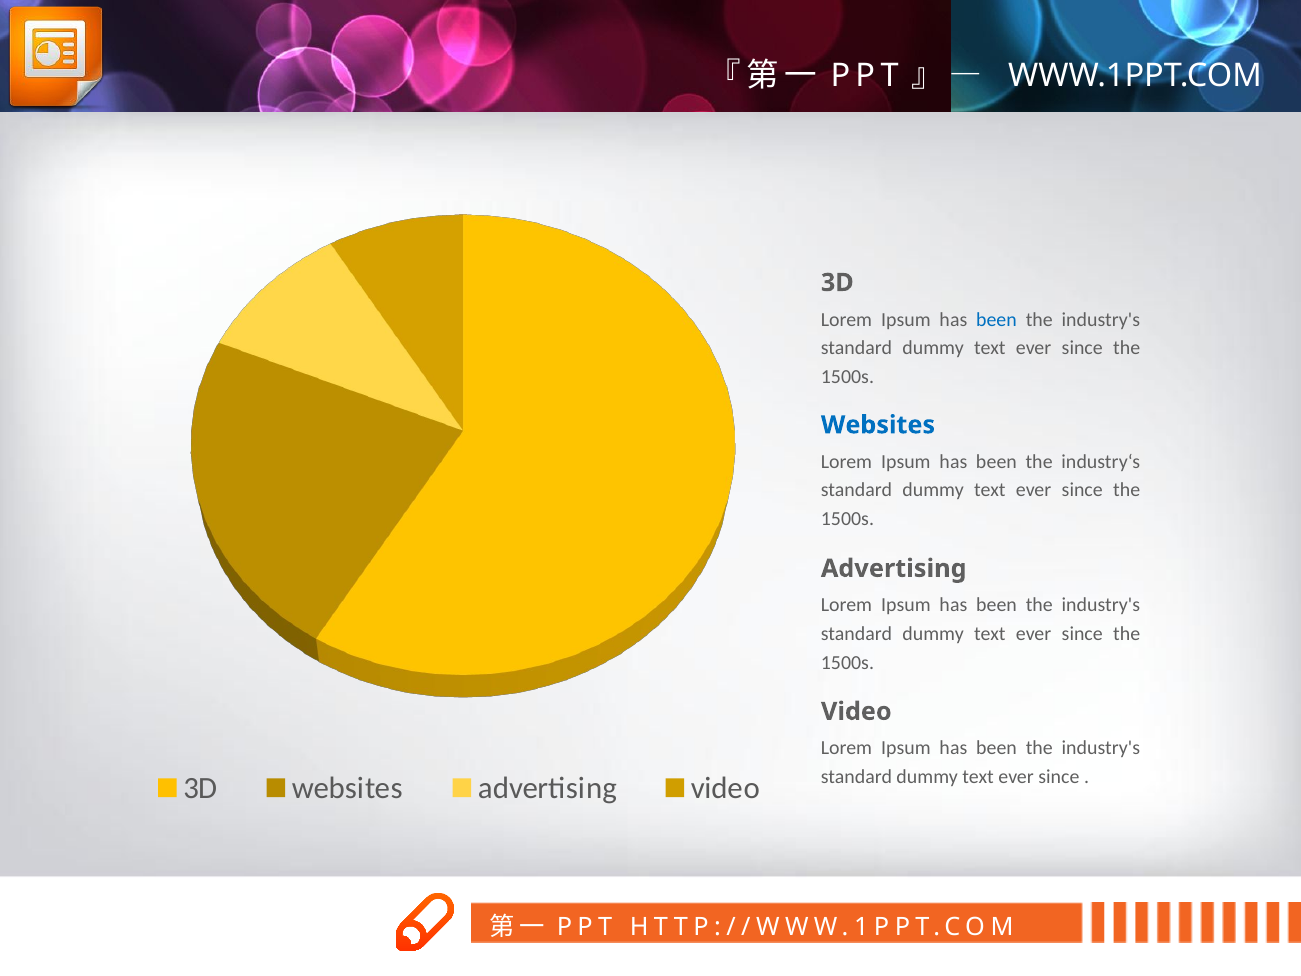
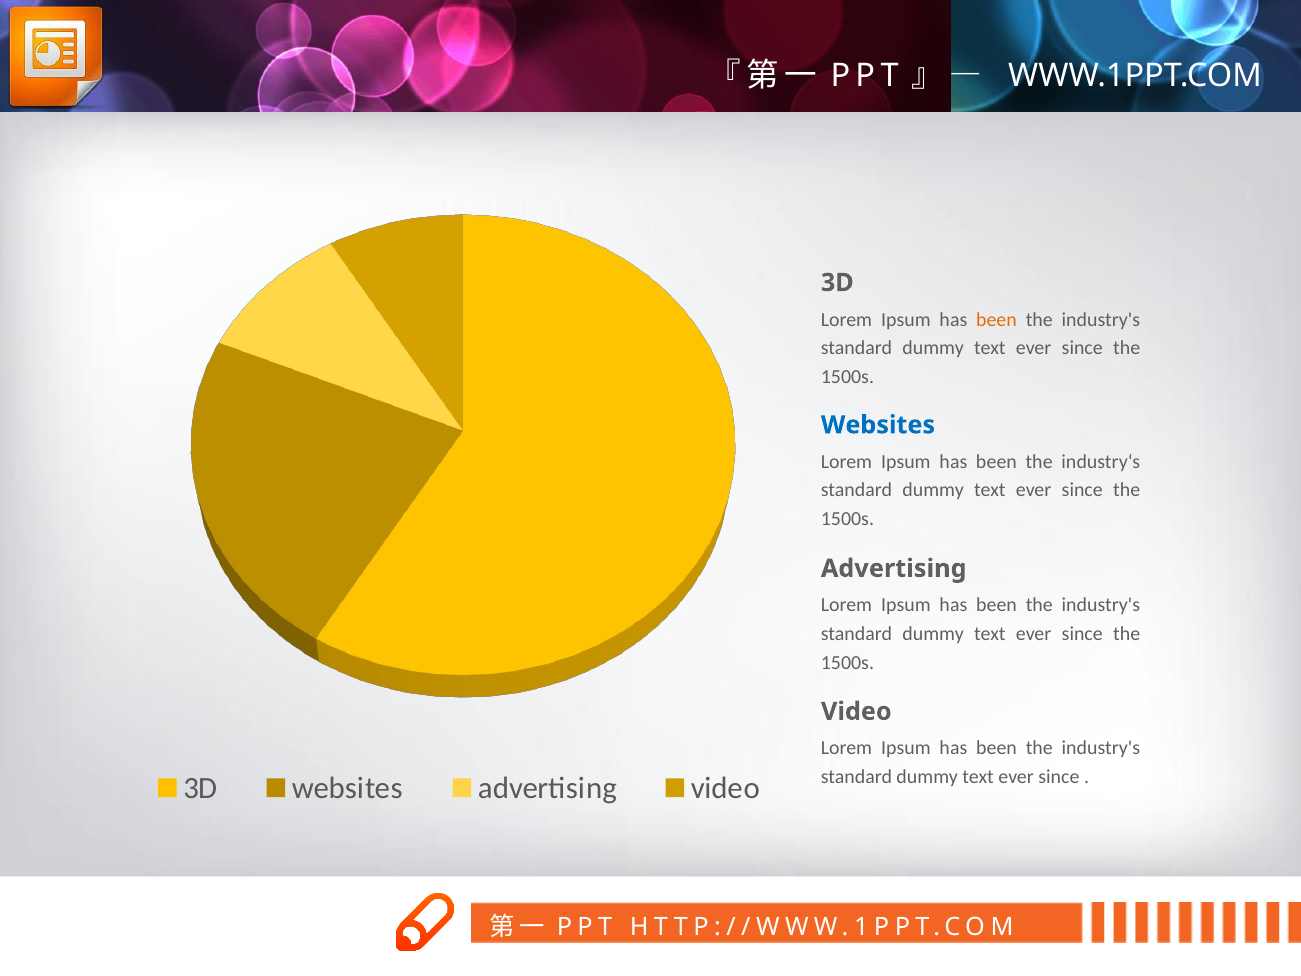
been colour: blue -> orange (996, 319)
